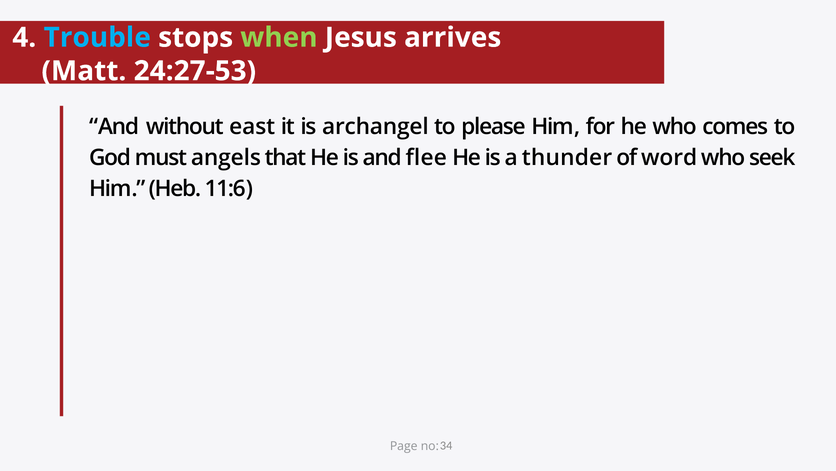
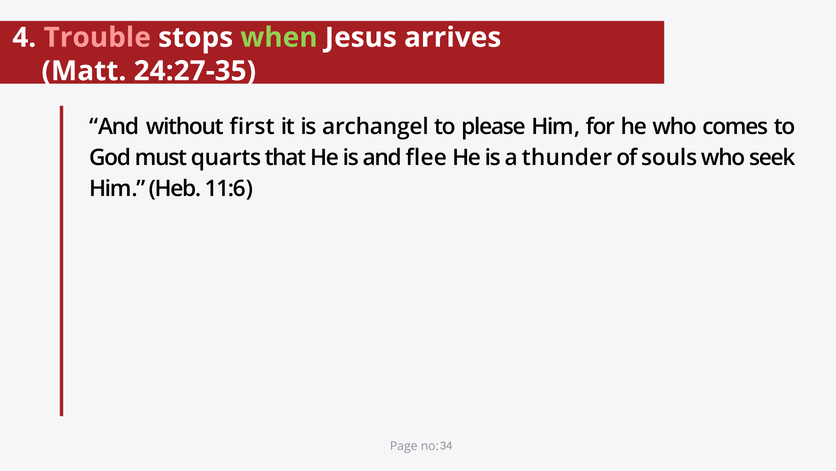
Trouble colour: light blue -> pink (97, 38)
24:27-53: 24:27-53 -> 24:27-35 (195, 71)
east: east -> first (252, 127)
angels: angels -> quarts (226, 158)
word: word -> souls (669, 158)
